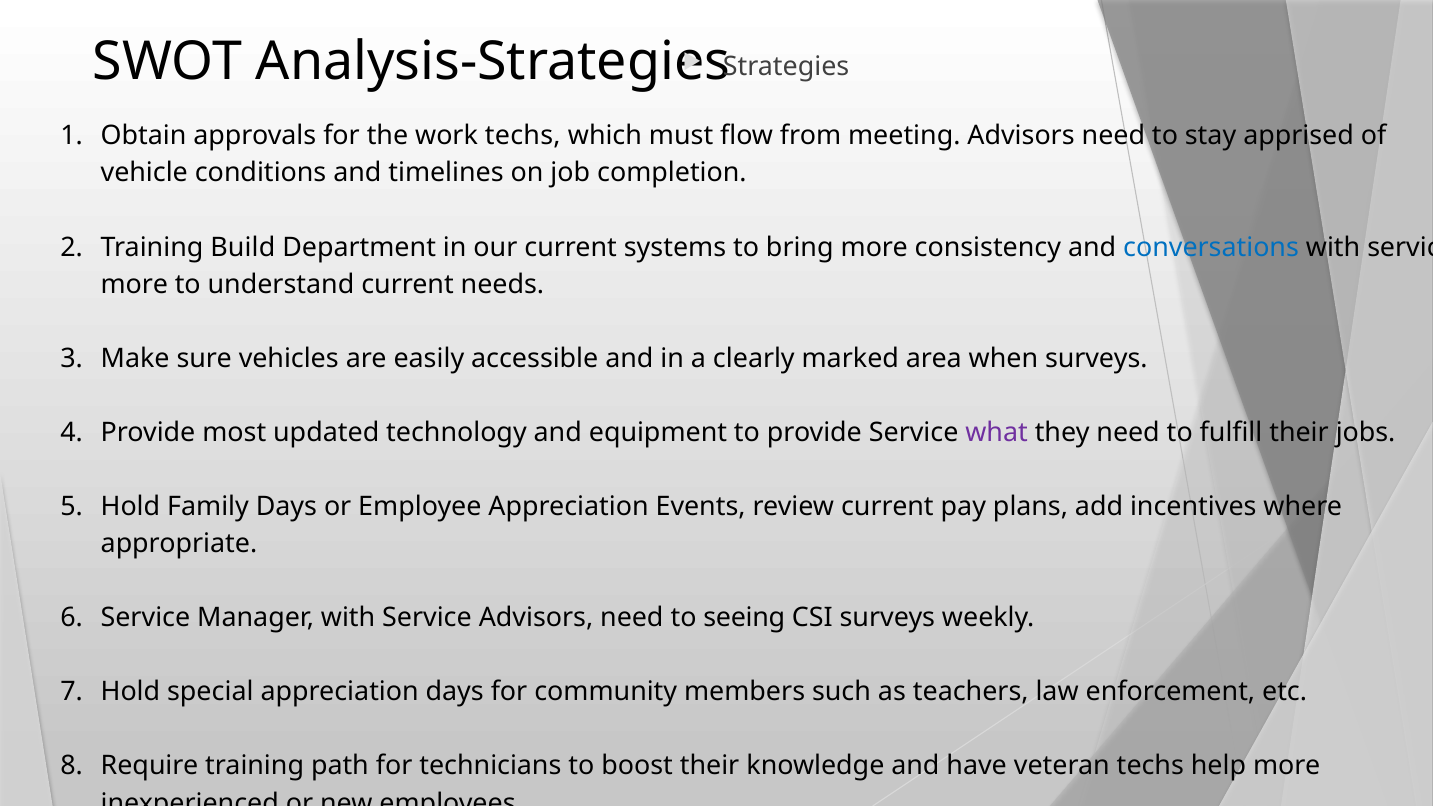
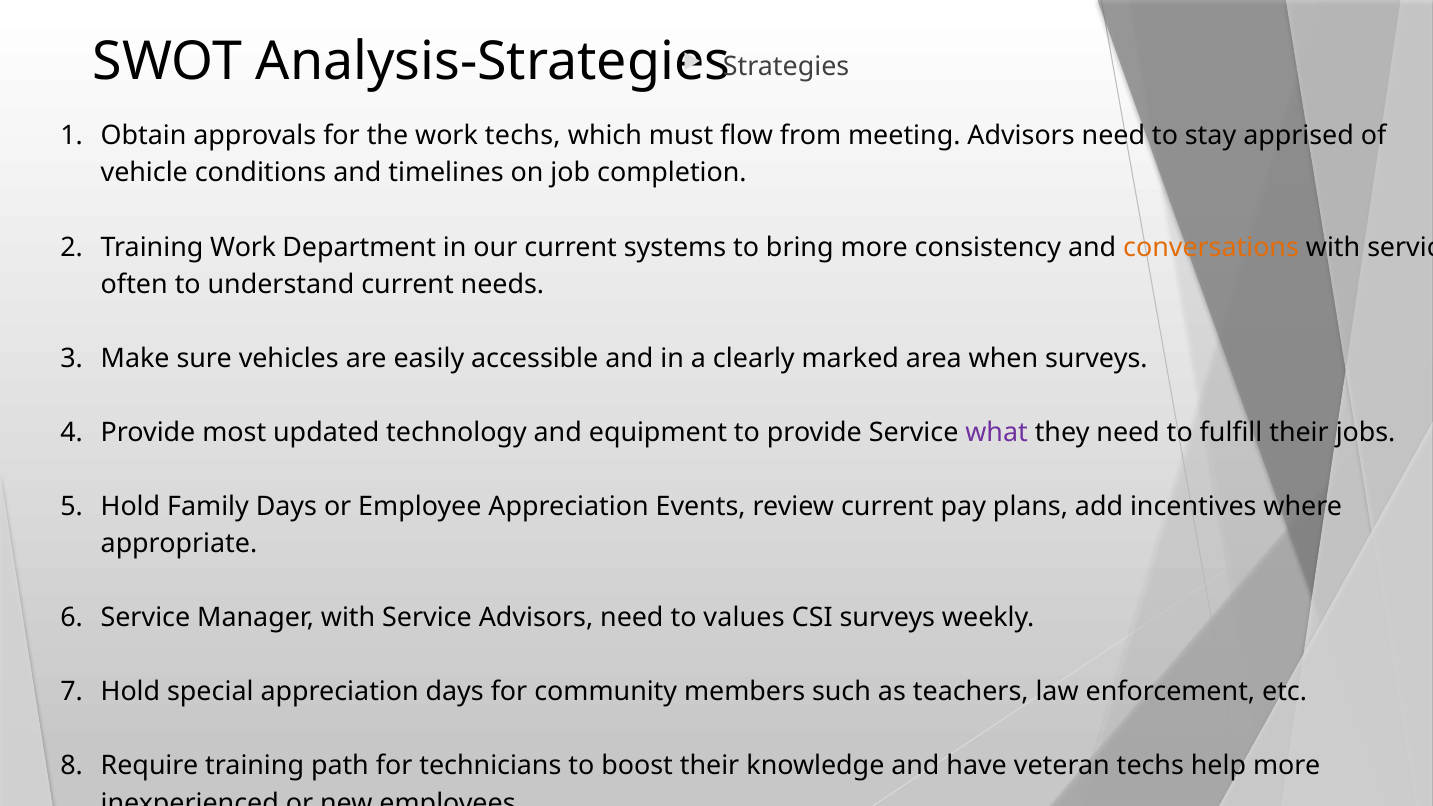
Training Build: Build -> Work (243, 247)
conversations colour: blue -> orange (1211, 247)
more: more -> often (134, 284)
seeing: seeing -> values (744, 618)
